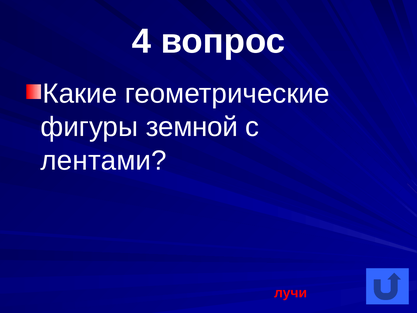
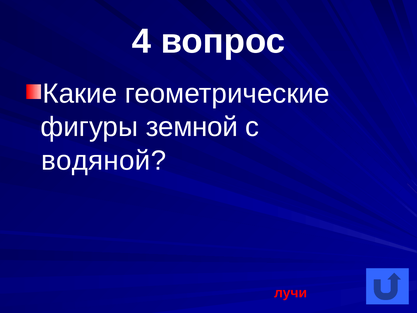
лентами: лентами -> водяной (104, 160)
